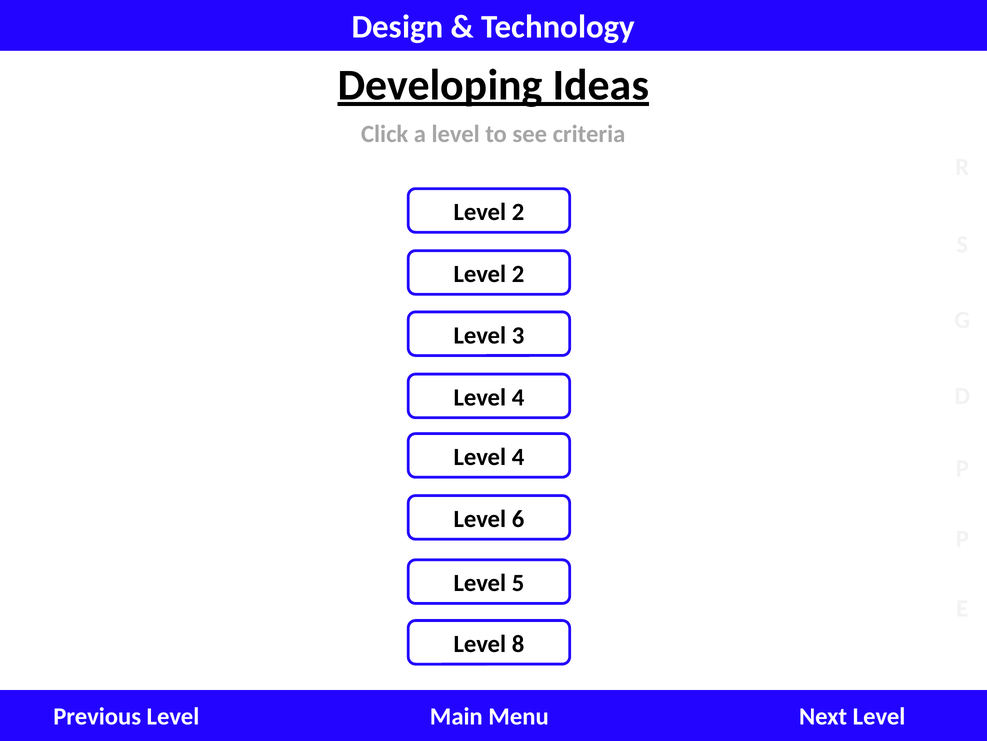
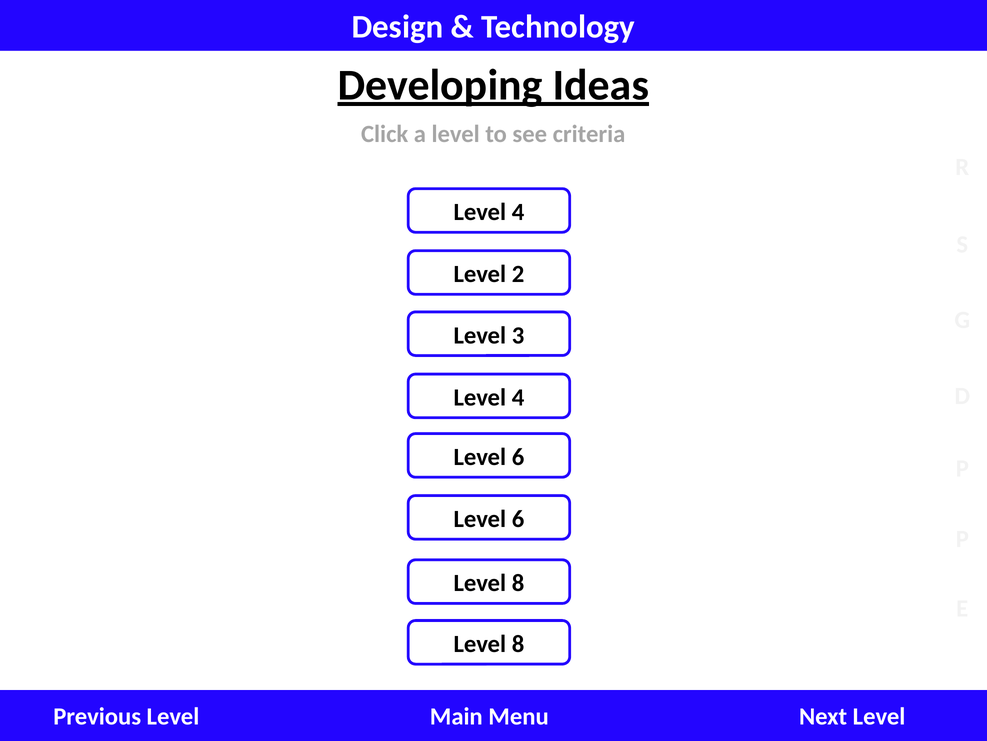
2: 2 -> 4 (518, 212)
4: 4 -> 6 (518, 457)
5: 5 -> 8 (518, 583)
